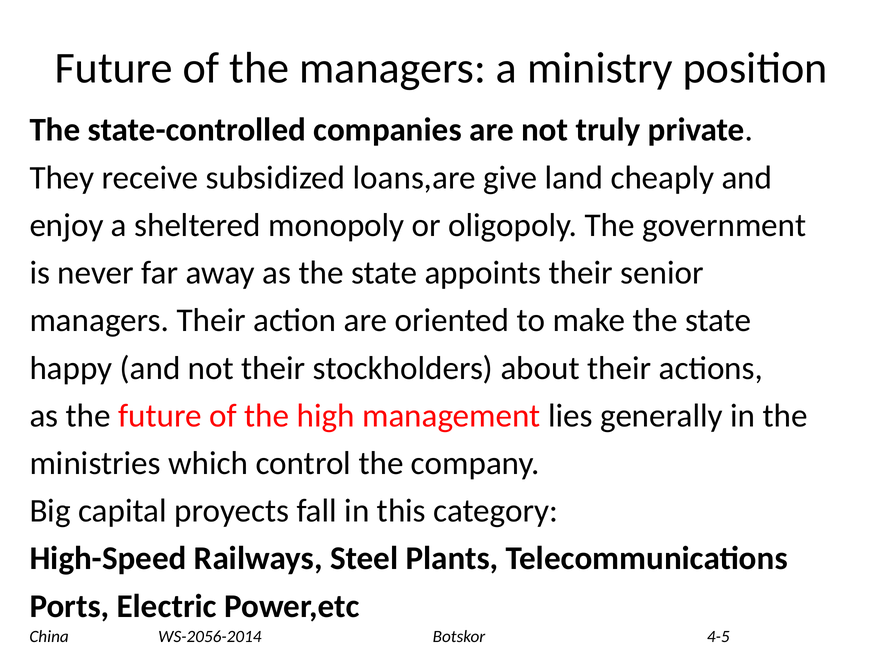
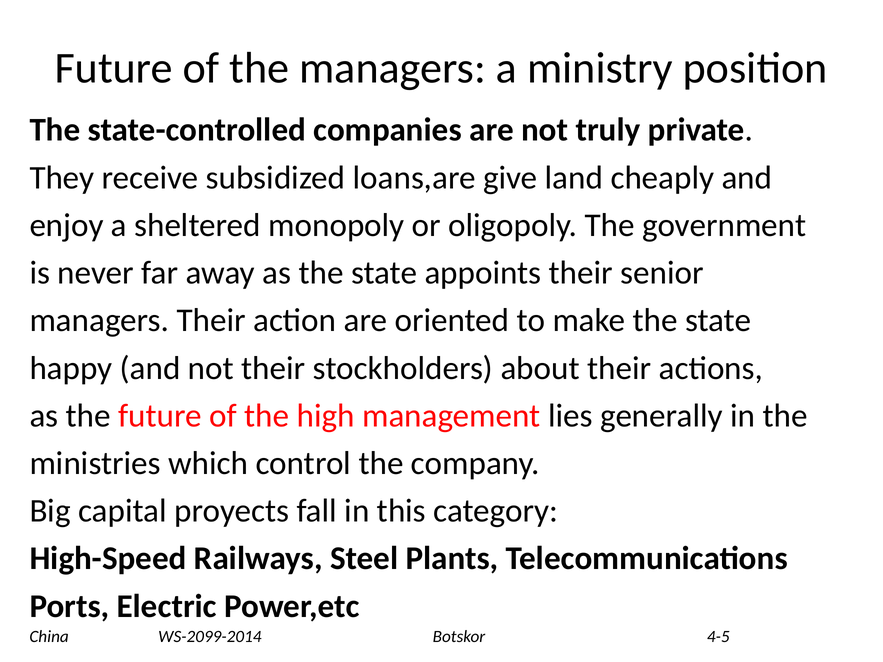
WS-2056-2014: WS-2056-2014 -> WS-2099-2014 (210, 637)
